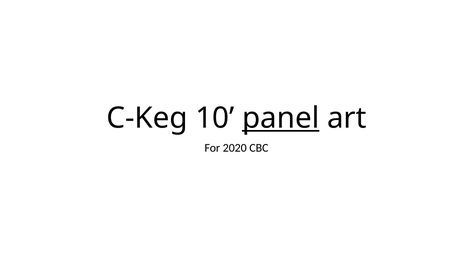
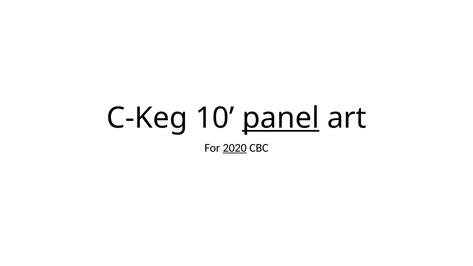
2020 underline: none -> present (235, 148)
